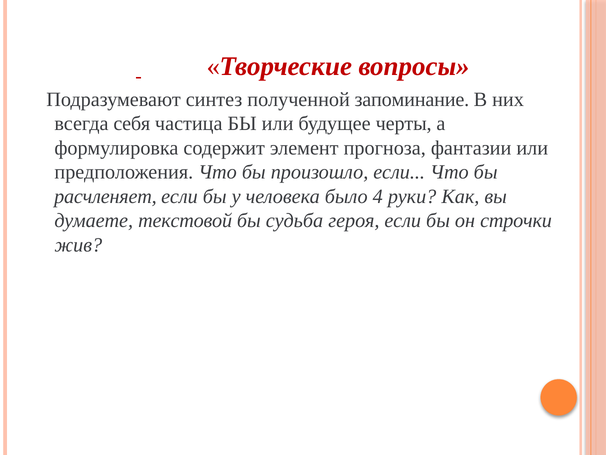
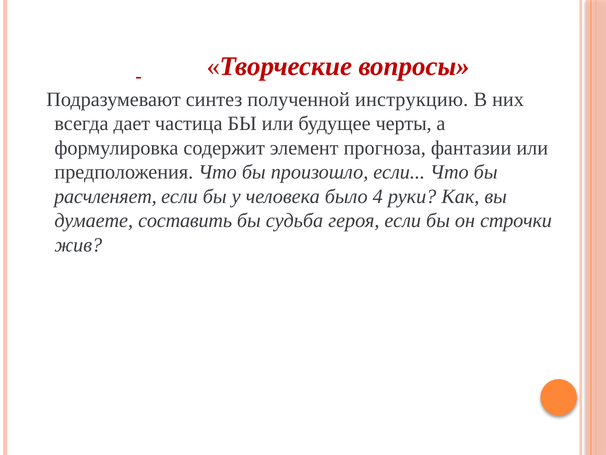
запоминание: запоминание -> инструкцию (412, 99)
себя: себя -> дает (132, 124)
текстовой: текстовой -> составить (185, 221)
